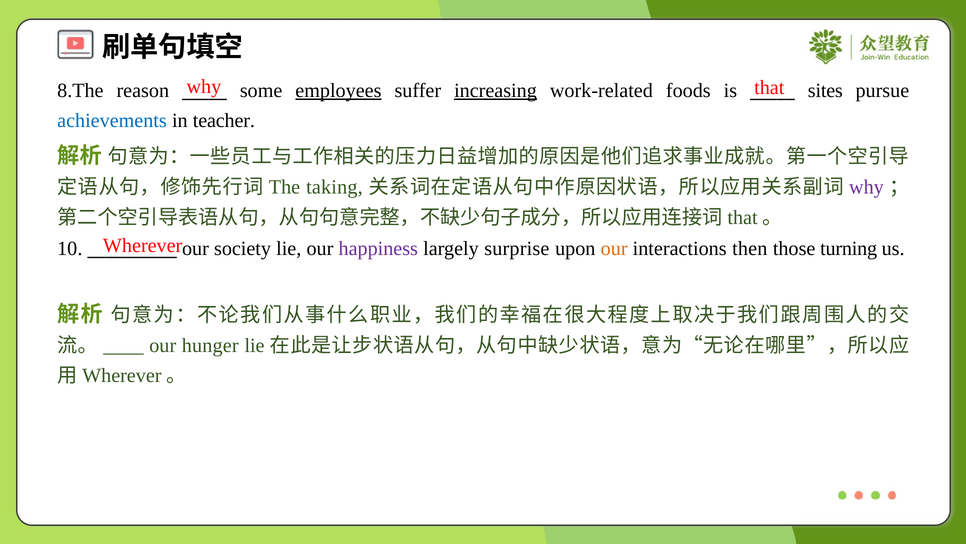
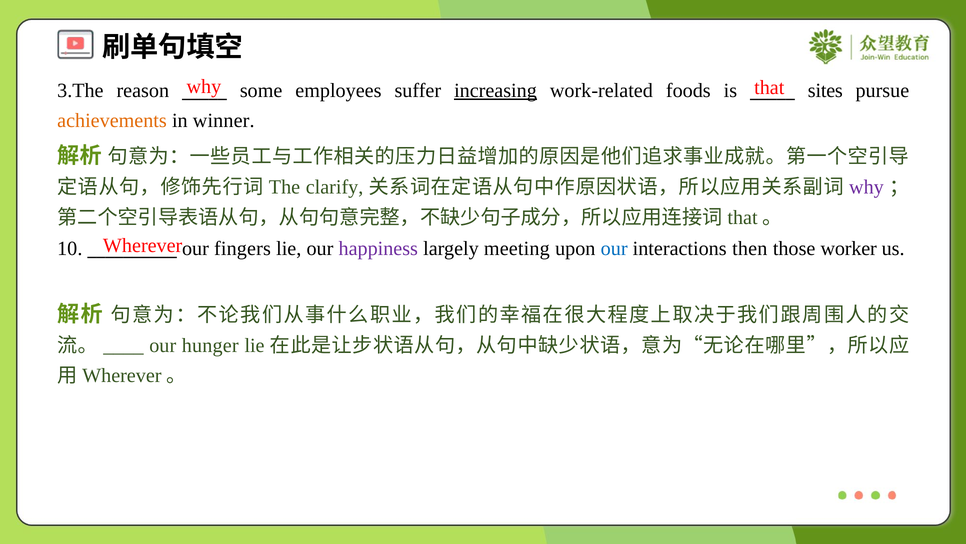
8.The: 8.The -> 3.The (80, 91)
employees underline: present -> none (338, 91)
achievements colour: blue -> orange (112, 121)
teacher: teacher -> winner (224, 121)
taking: taking -> clarify (335, 187)
society: society -> fingers (242, 248)
surprise: surprise -> meeting (517, 248)
our colour: orange -> blue (614, 248)
turning: turning -> worker (849, 248)
